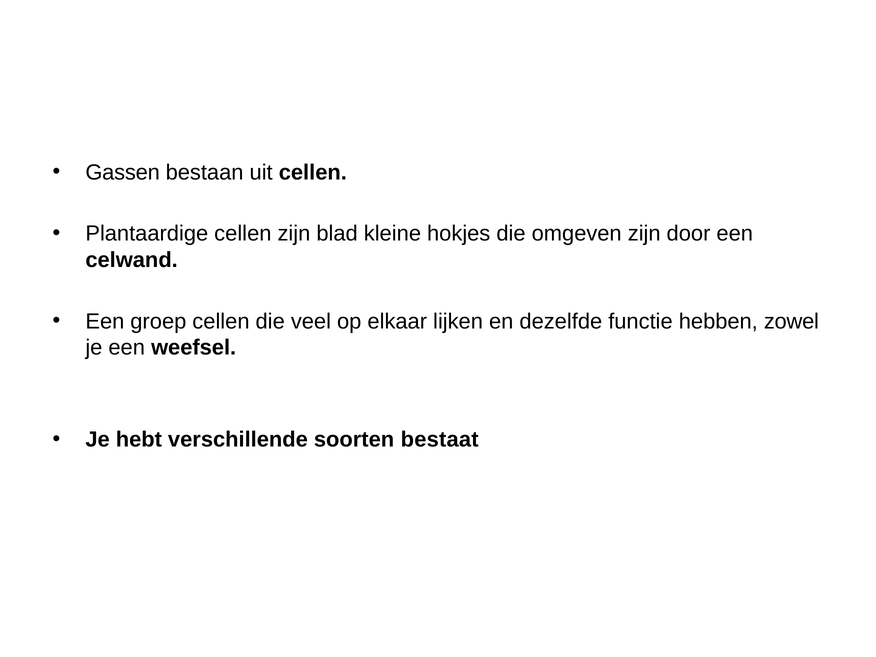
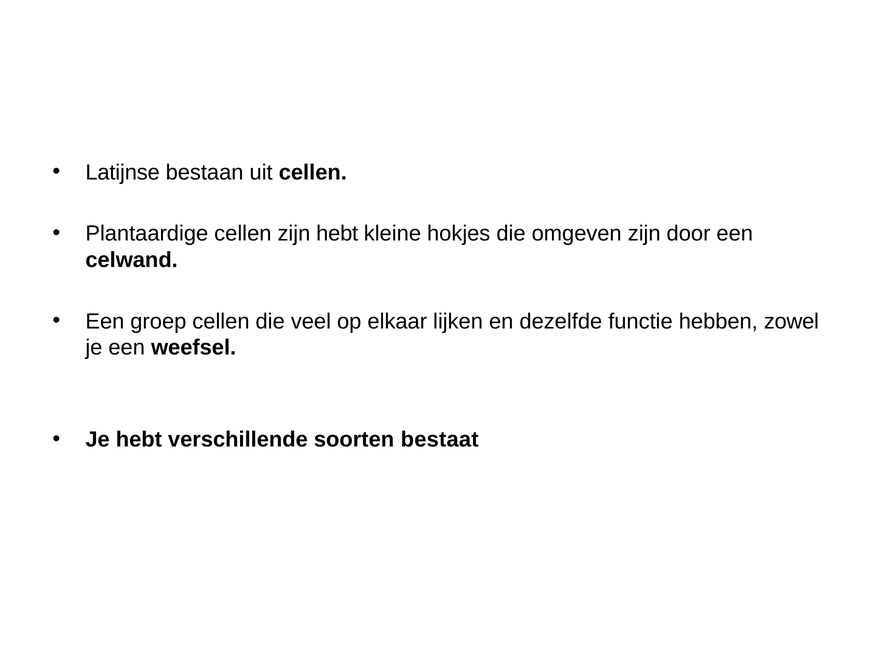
Gassen: Gassen -> Latijnse (123, 172)
zijn blad: blad -> hebt (337, 234)
